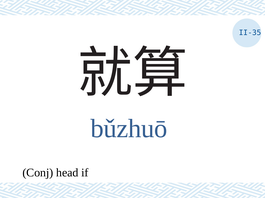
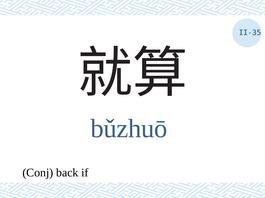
head: head -> back (67, 173)
